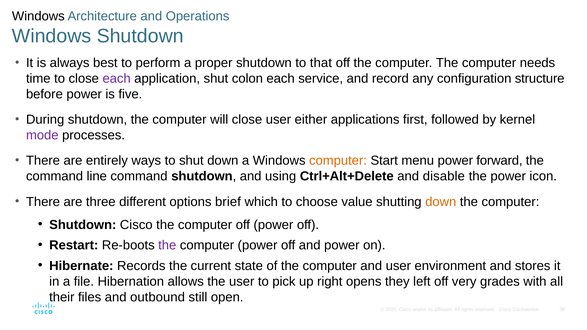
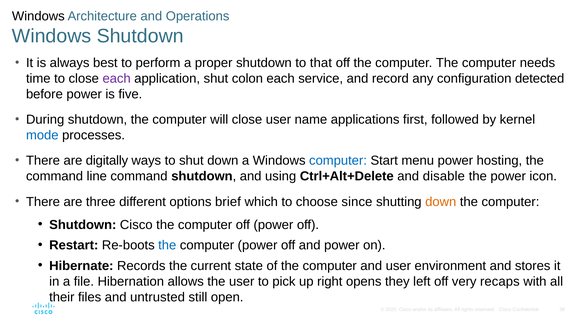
structure: structure -> detected (540, 79)
either: either -> name (311, 120)
mode colour: purple -> blue (42, 135)
entirely: entirely -> digitally (107, 161)
computer colour: orange -> blue (338, 161)
forward: forward -> hosting (499, 161)
value: value -> since (357, 202)
the colour: purple -> blue (167, 245)
grades: grades -> recaps (500, 282)
outbound: outbound -> untrusted (158, 297)
